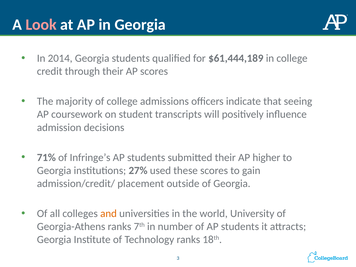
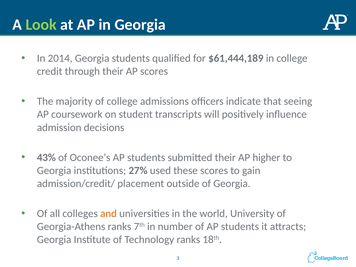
Look colour: pink -> light green (41, 25)
71%: 71% -> 43% (46, 157)
Infringe’s: Infringe’s -> Oconee’s (90, 157)
